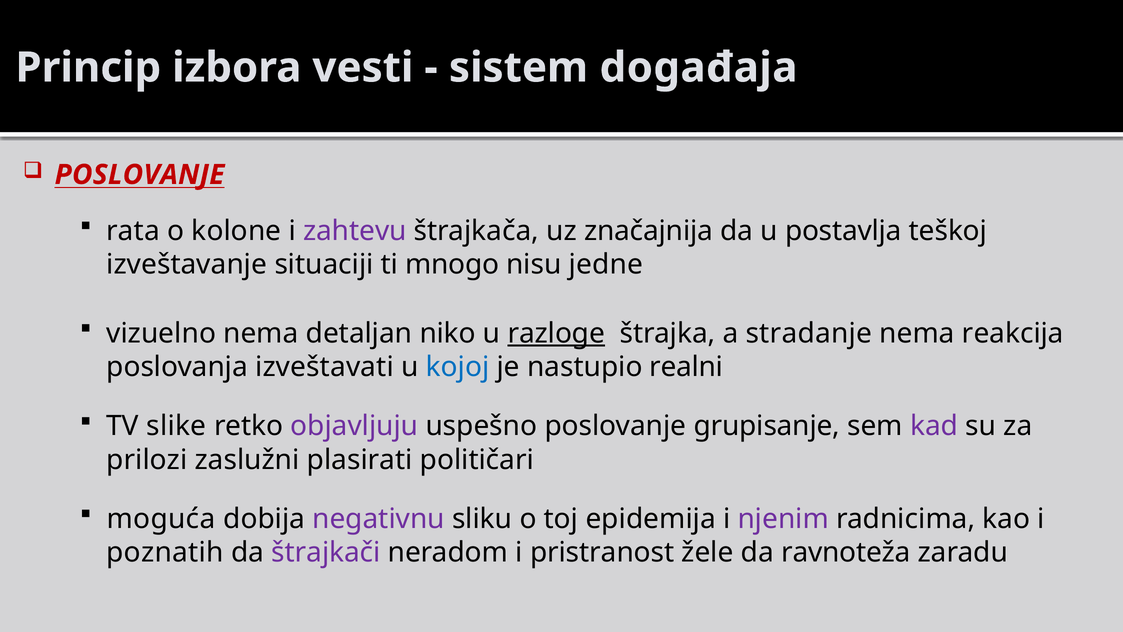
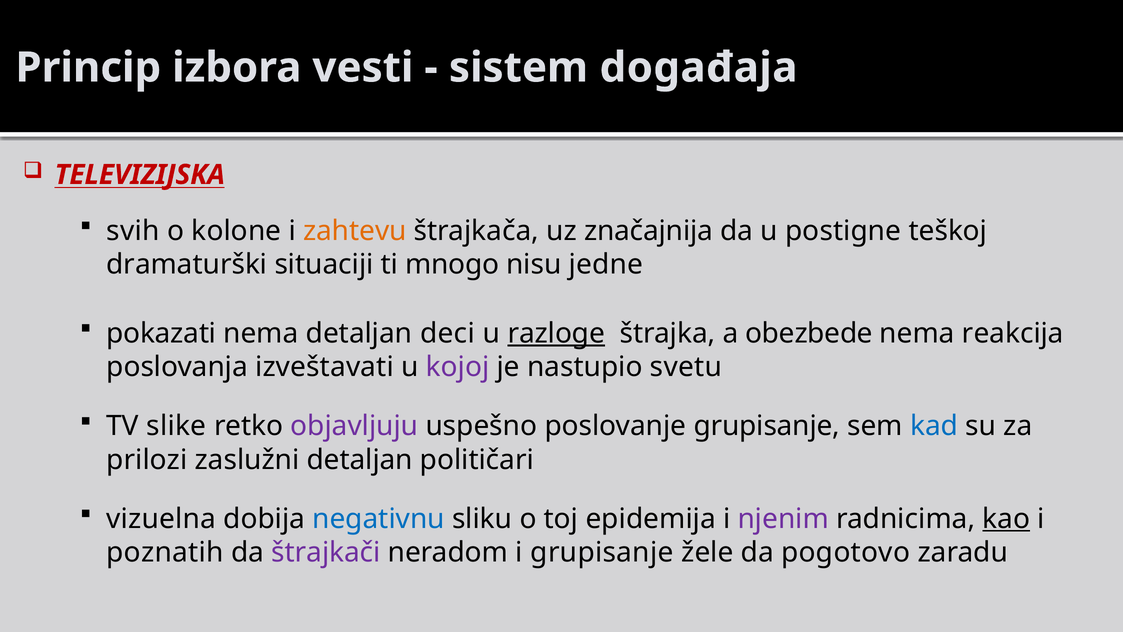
POSLOVANJE: POSLOVANJE -> TELEVIZIJSKA (140, 175)
rata: rata -> svih (133, 231)
zahtevu colour: purple -> orange (355, 231)
postavlja: postavlja -> postigne (843, 231)
izveštavanje: izveštavanje -> dramaturški (187, 264)
vizuelno: vizuelno -> pokazati (161, 333)
niko: niko -> deci (447, 333)
stradanje: stradanje -> obezbede (809, 333)
kojoj colour: blue -> purple (458, 367)
realni: realni -> svetu (686, 367)
kad colour: purple -> blue (934, 426)
zaslužni plasirati: plasirati -> detaljan (360, 460)
moguća: moguća -> vizuelna (161, 519)
negativnu colour: purple -> blue (379, 519)
kao underline: none -> present (1006, 519)
i pristranost: pristranost -> grupisanje (602, 552)
ravnoteža: ravnoteža -> pogotovo (846, 552)
